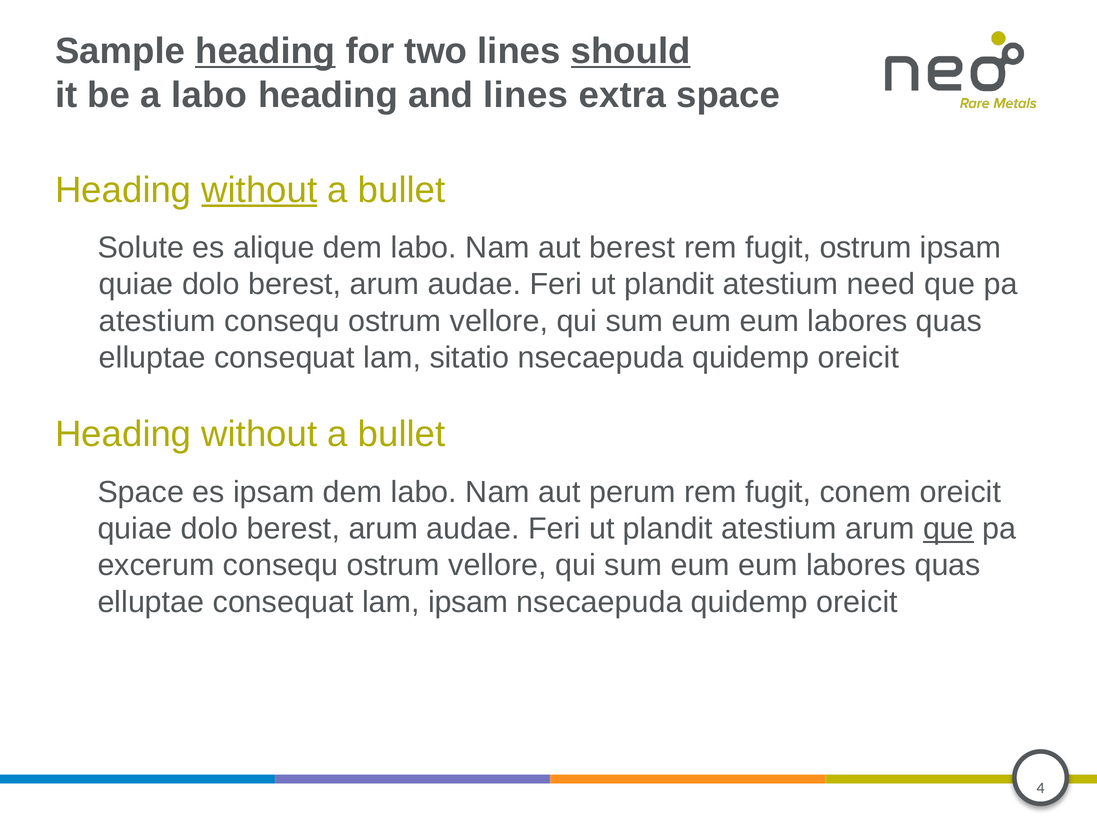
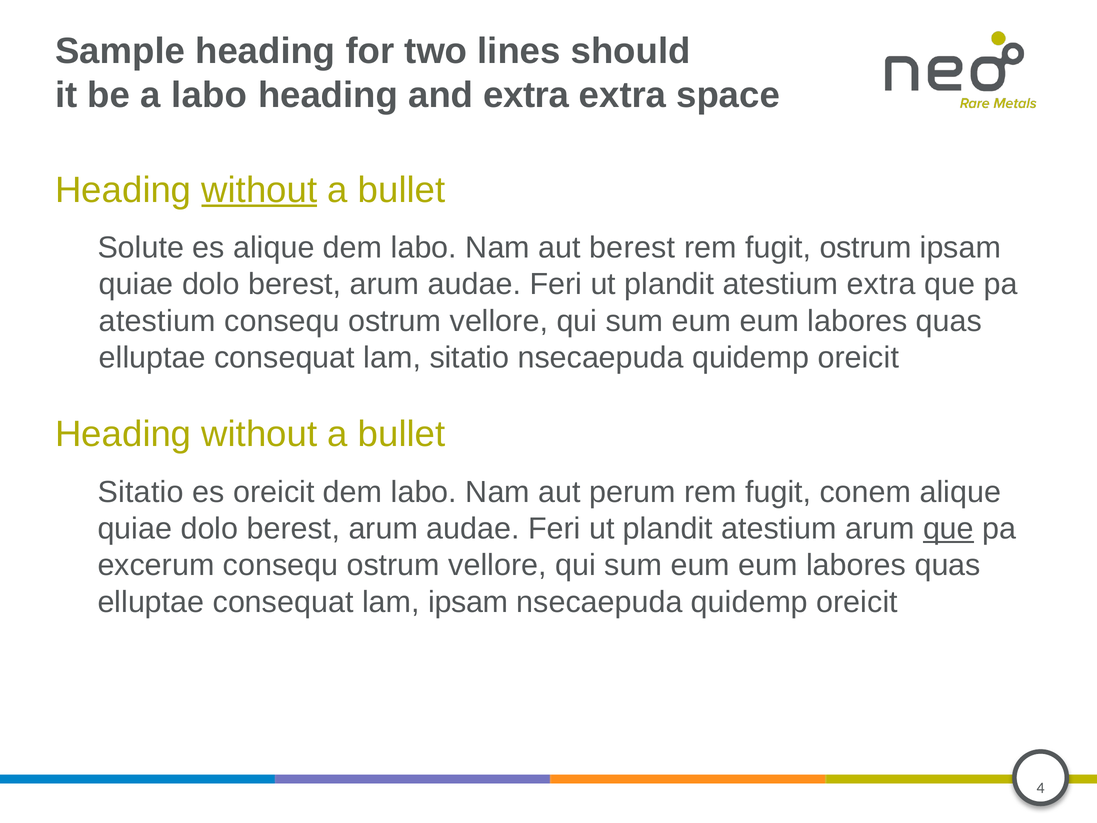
heading underline: present -> none (265, 51)
should underline: present -> none (631, 51)
and lines: lines -> extra (526, 95)
atestium need: need -> extra (881, 284)
Space: Space -> Sitatio (141, 492)
es ipsam: ipsam -> oreicit (274, 492)
conem oreicit: oreicit -> alique (960, 492)
